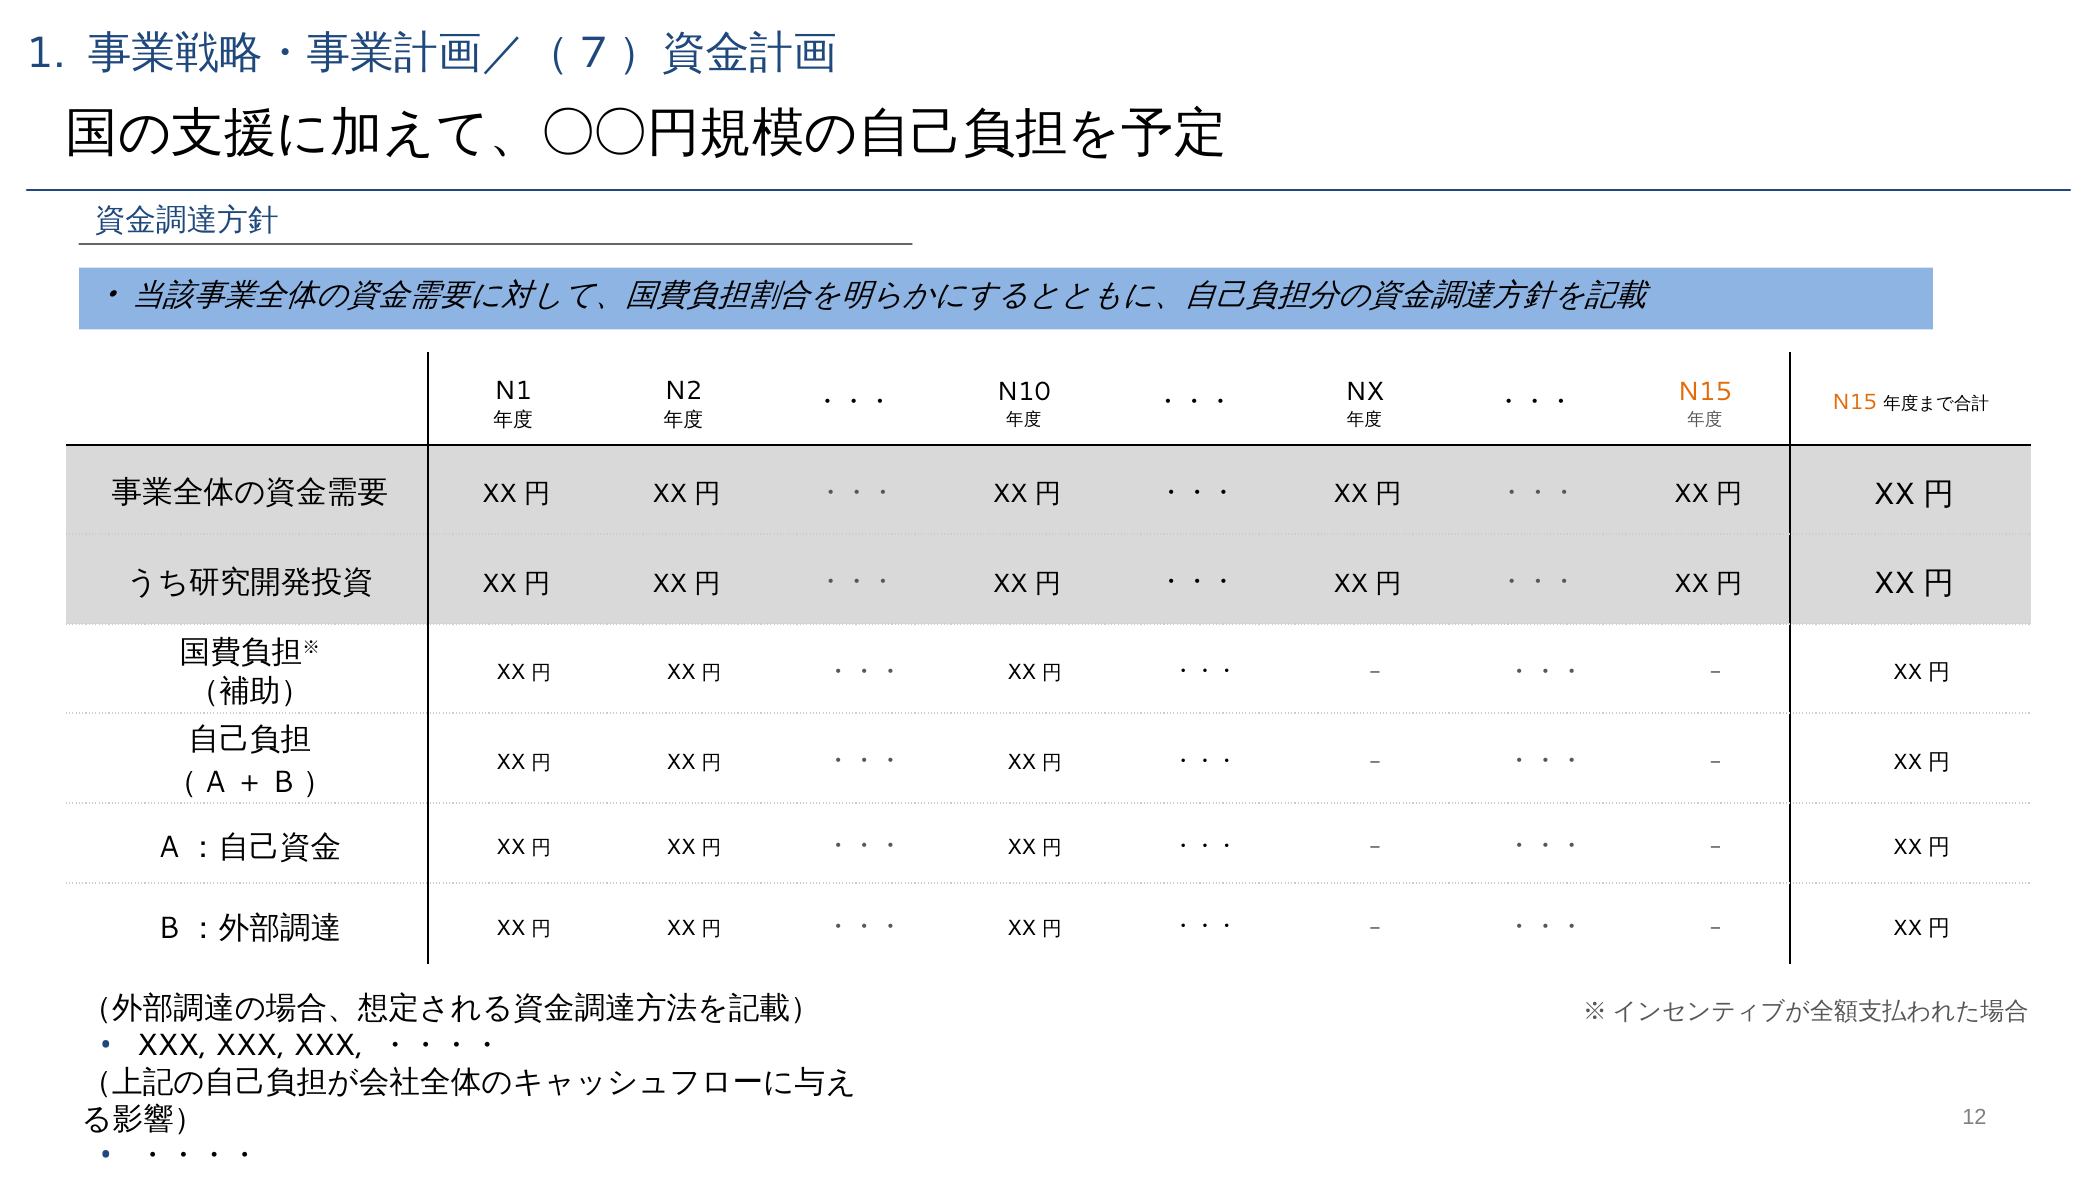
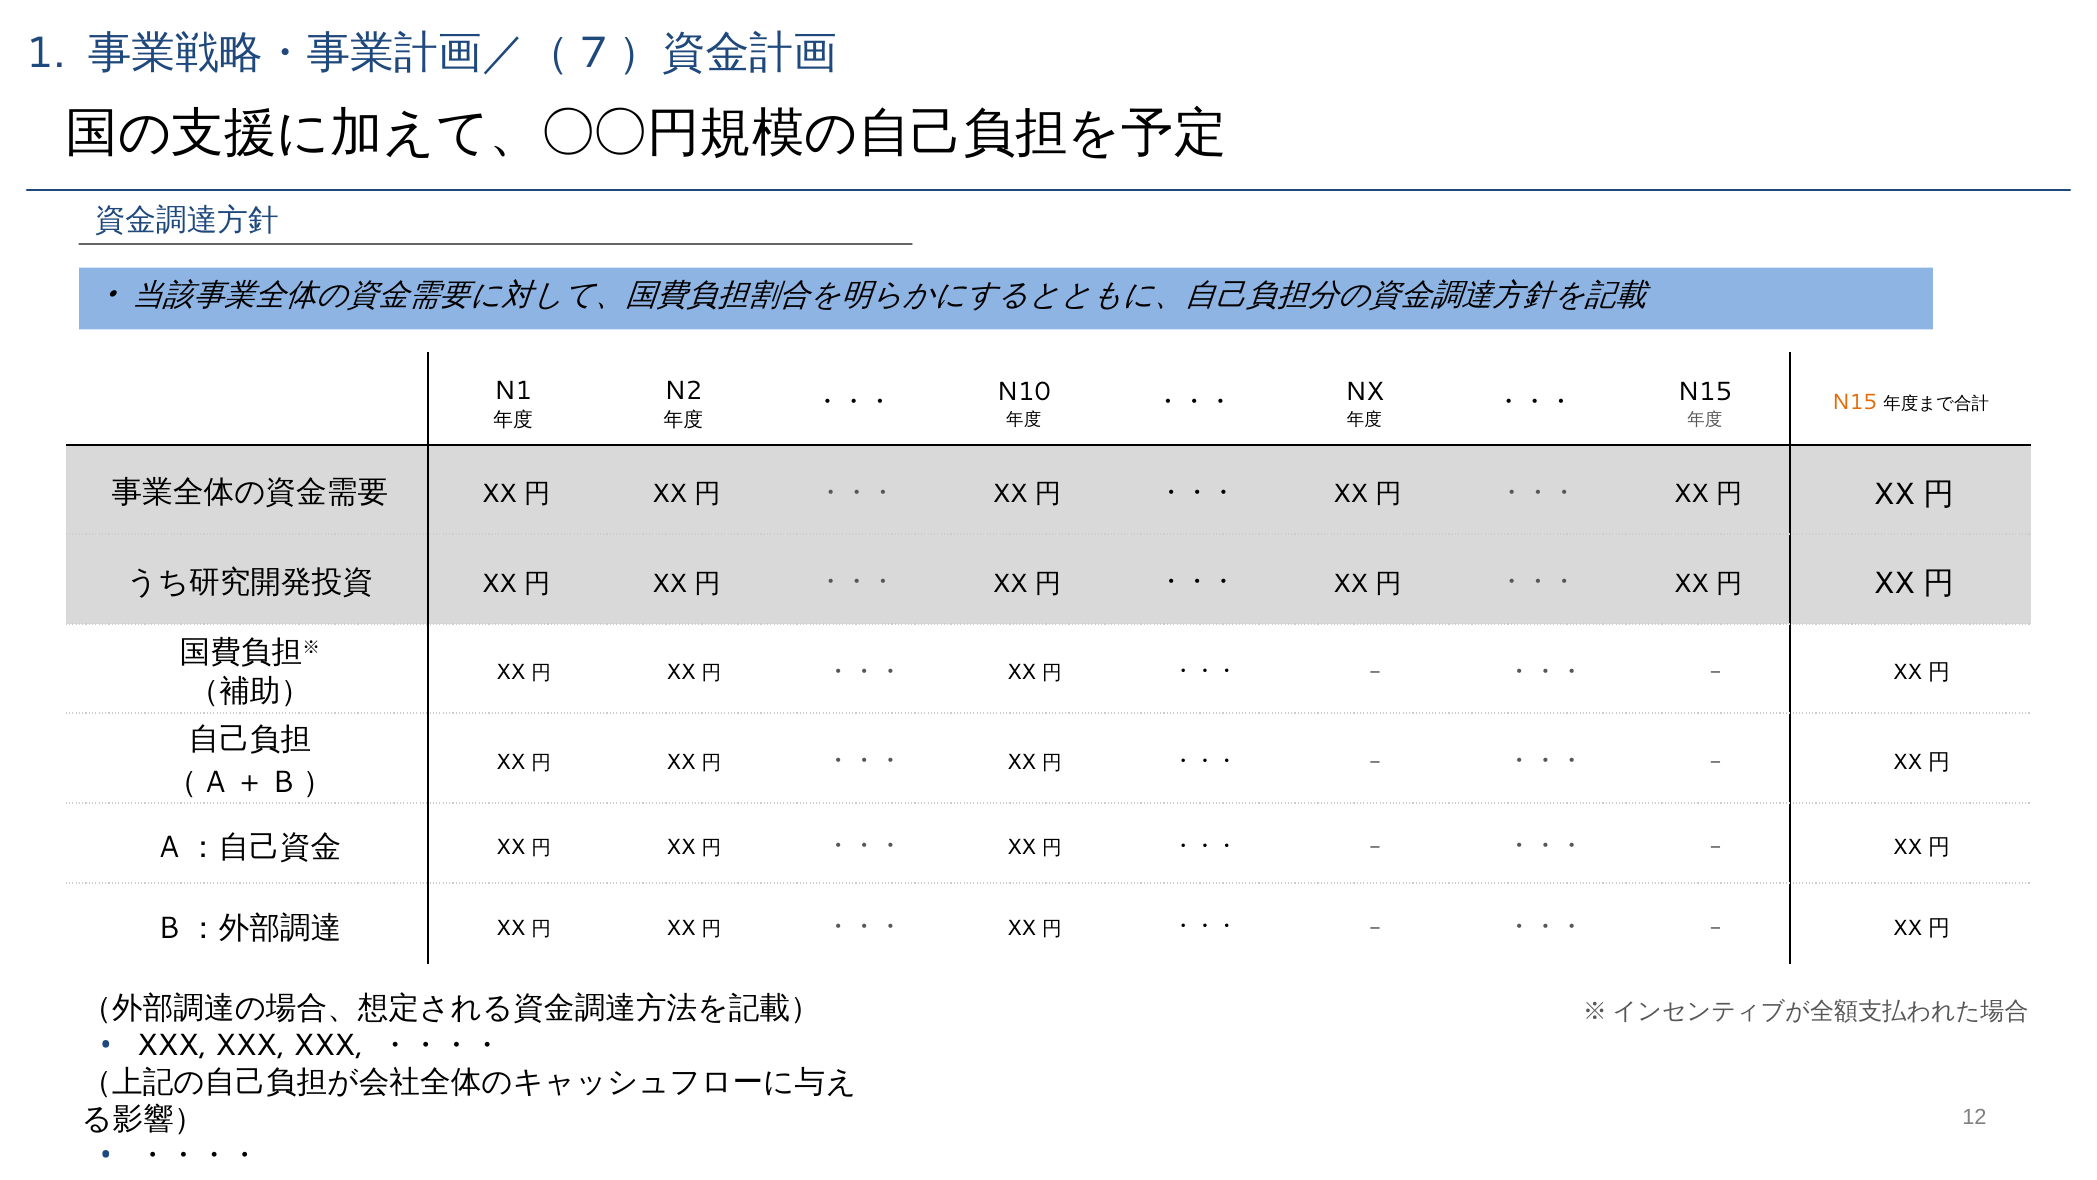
N15 colour: orange -> black (1705, 392)
